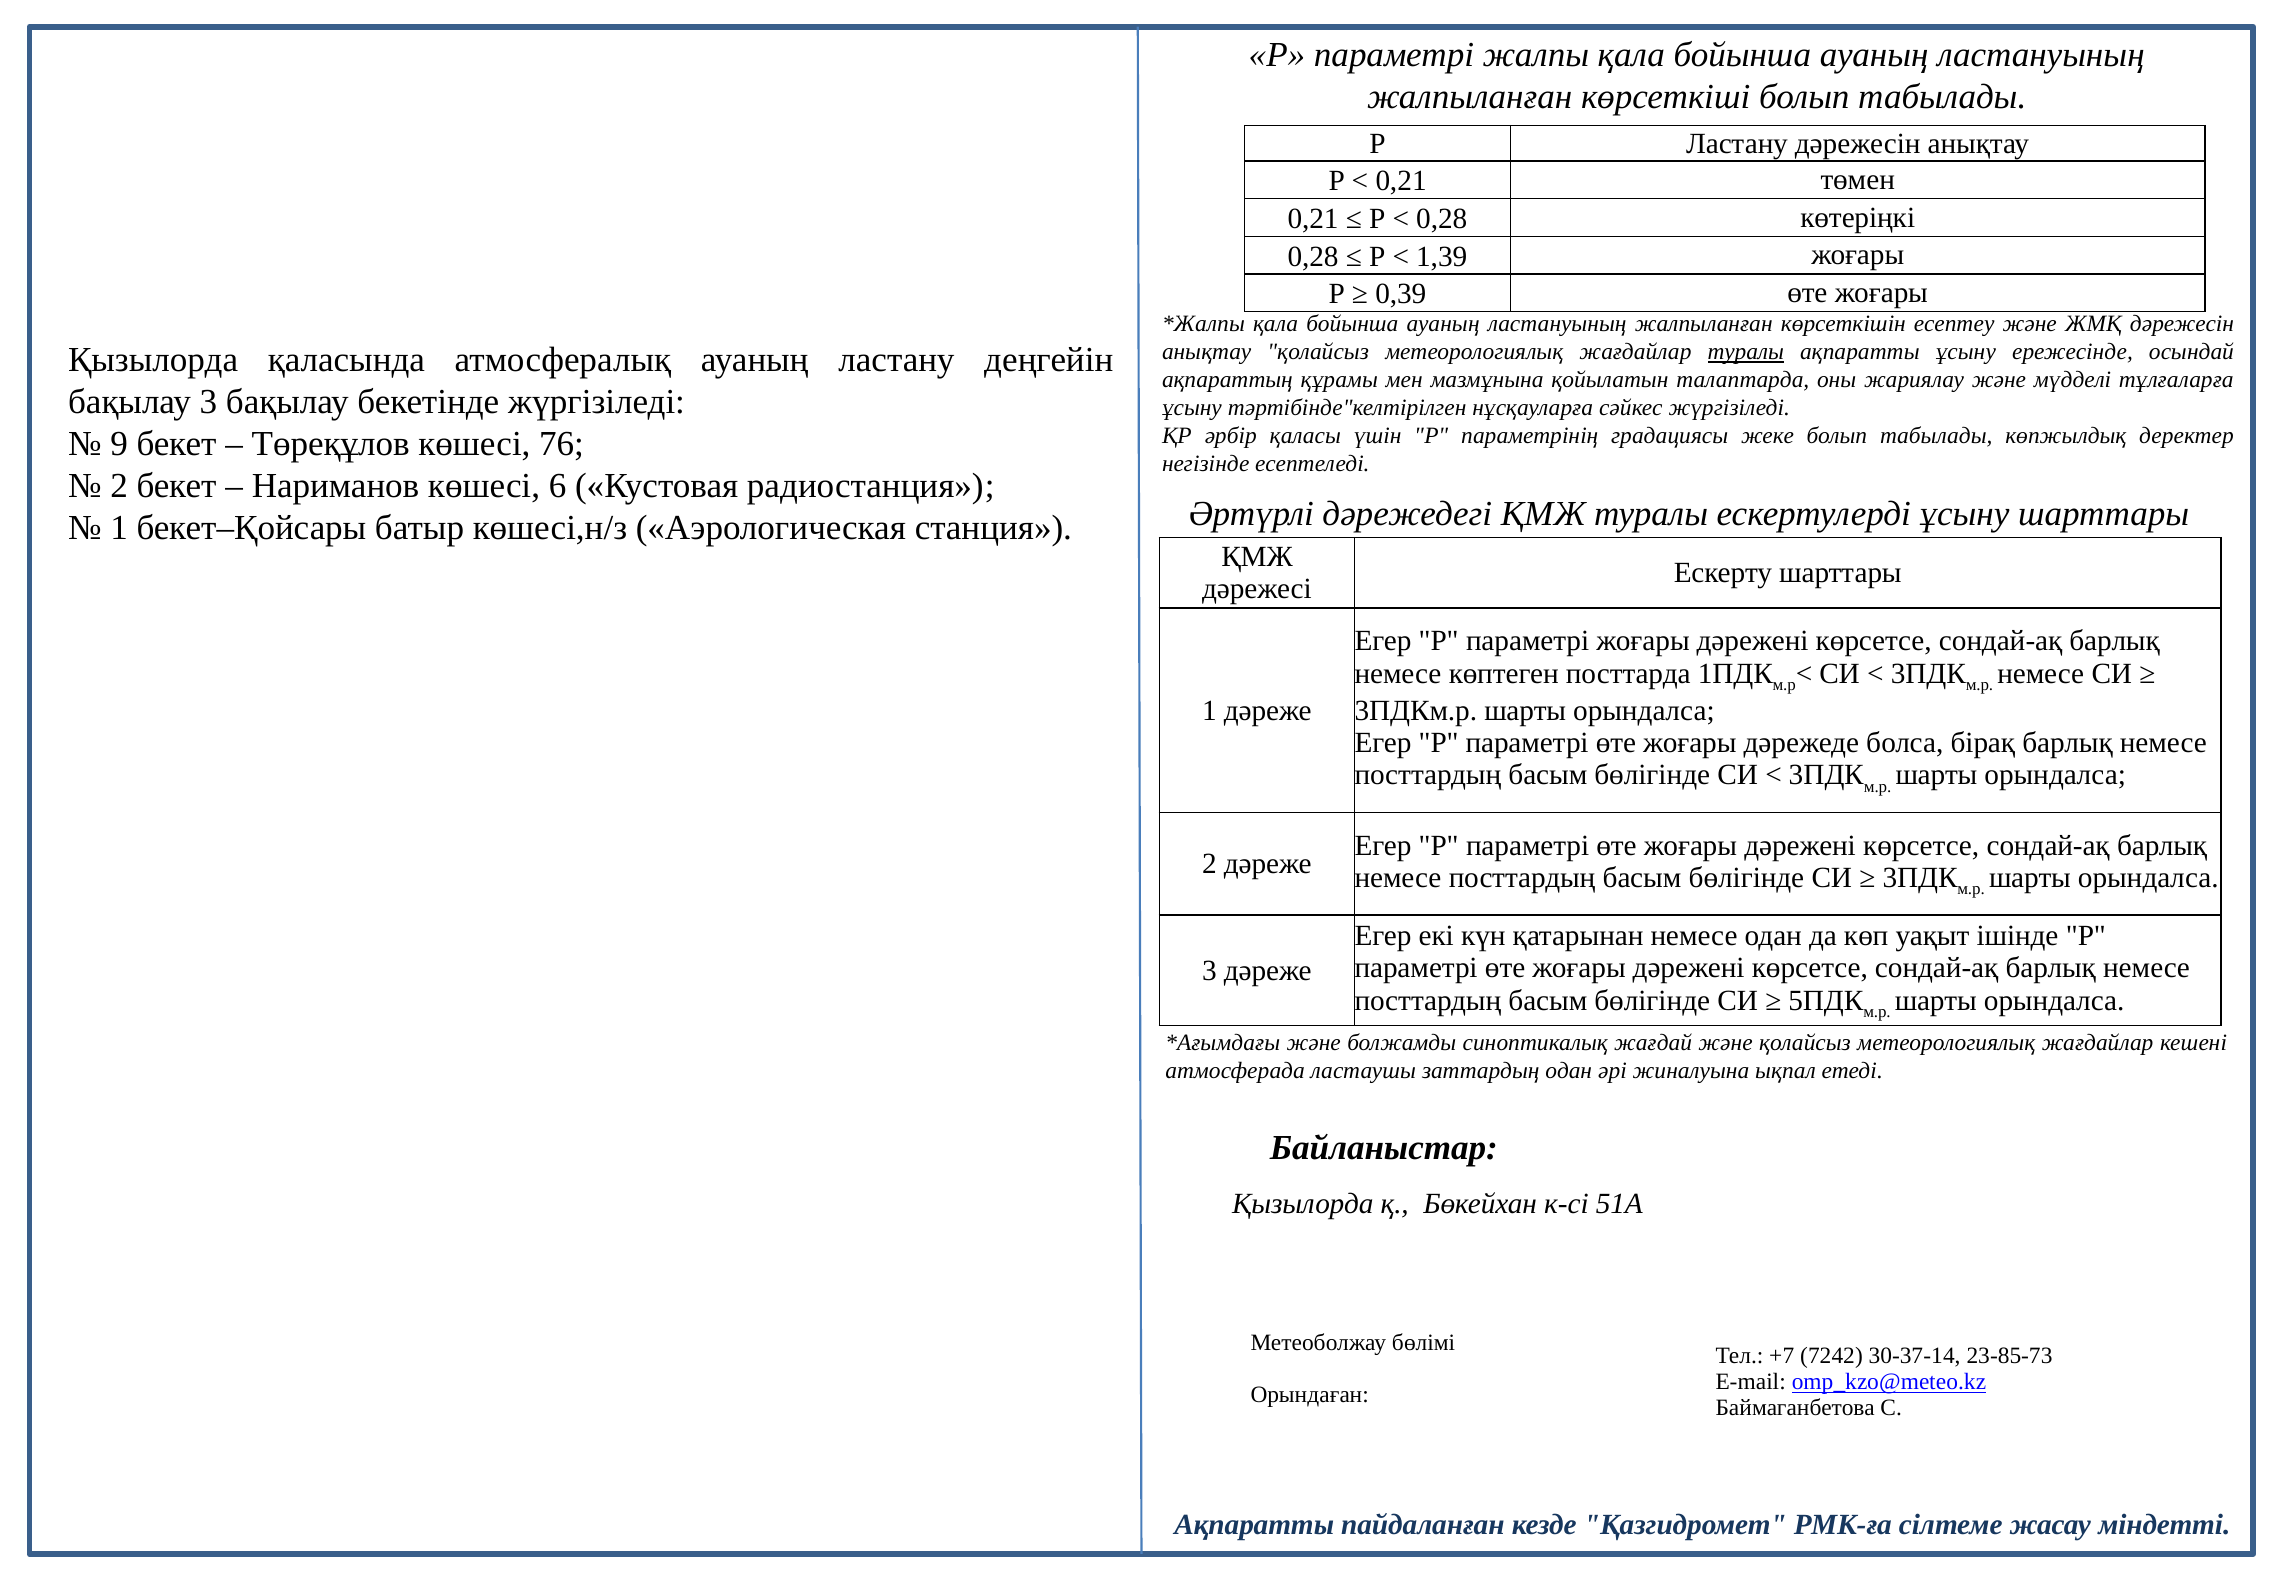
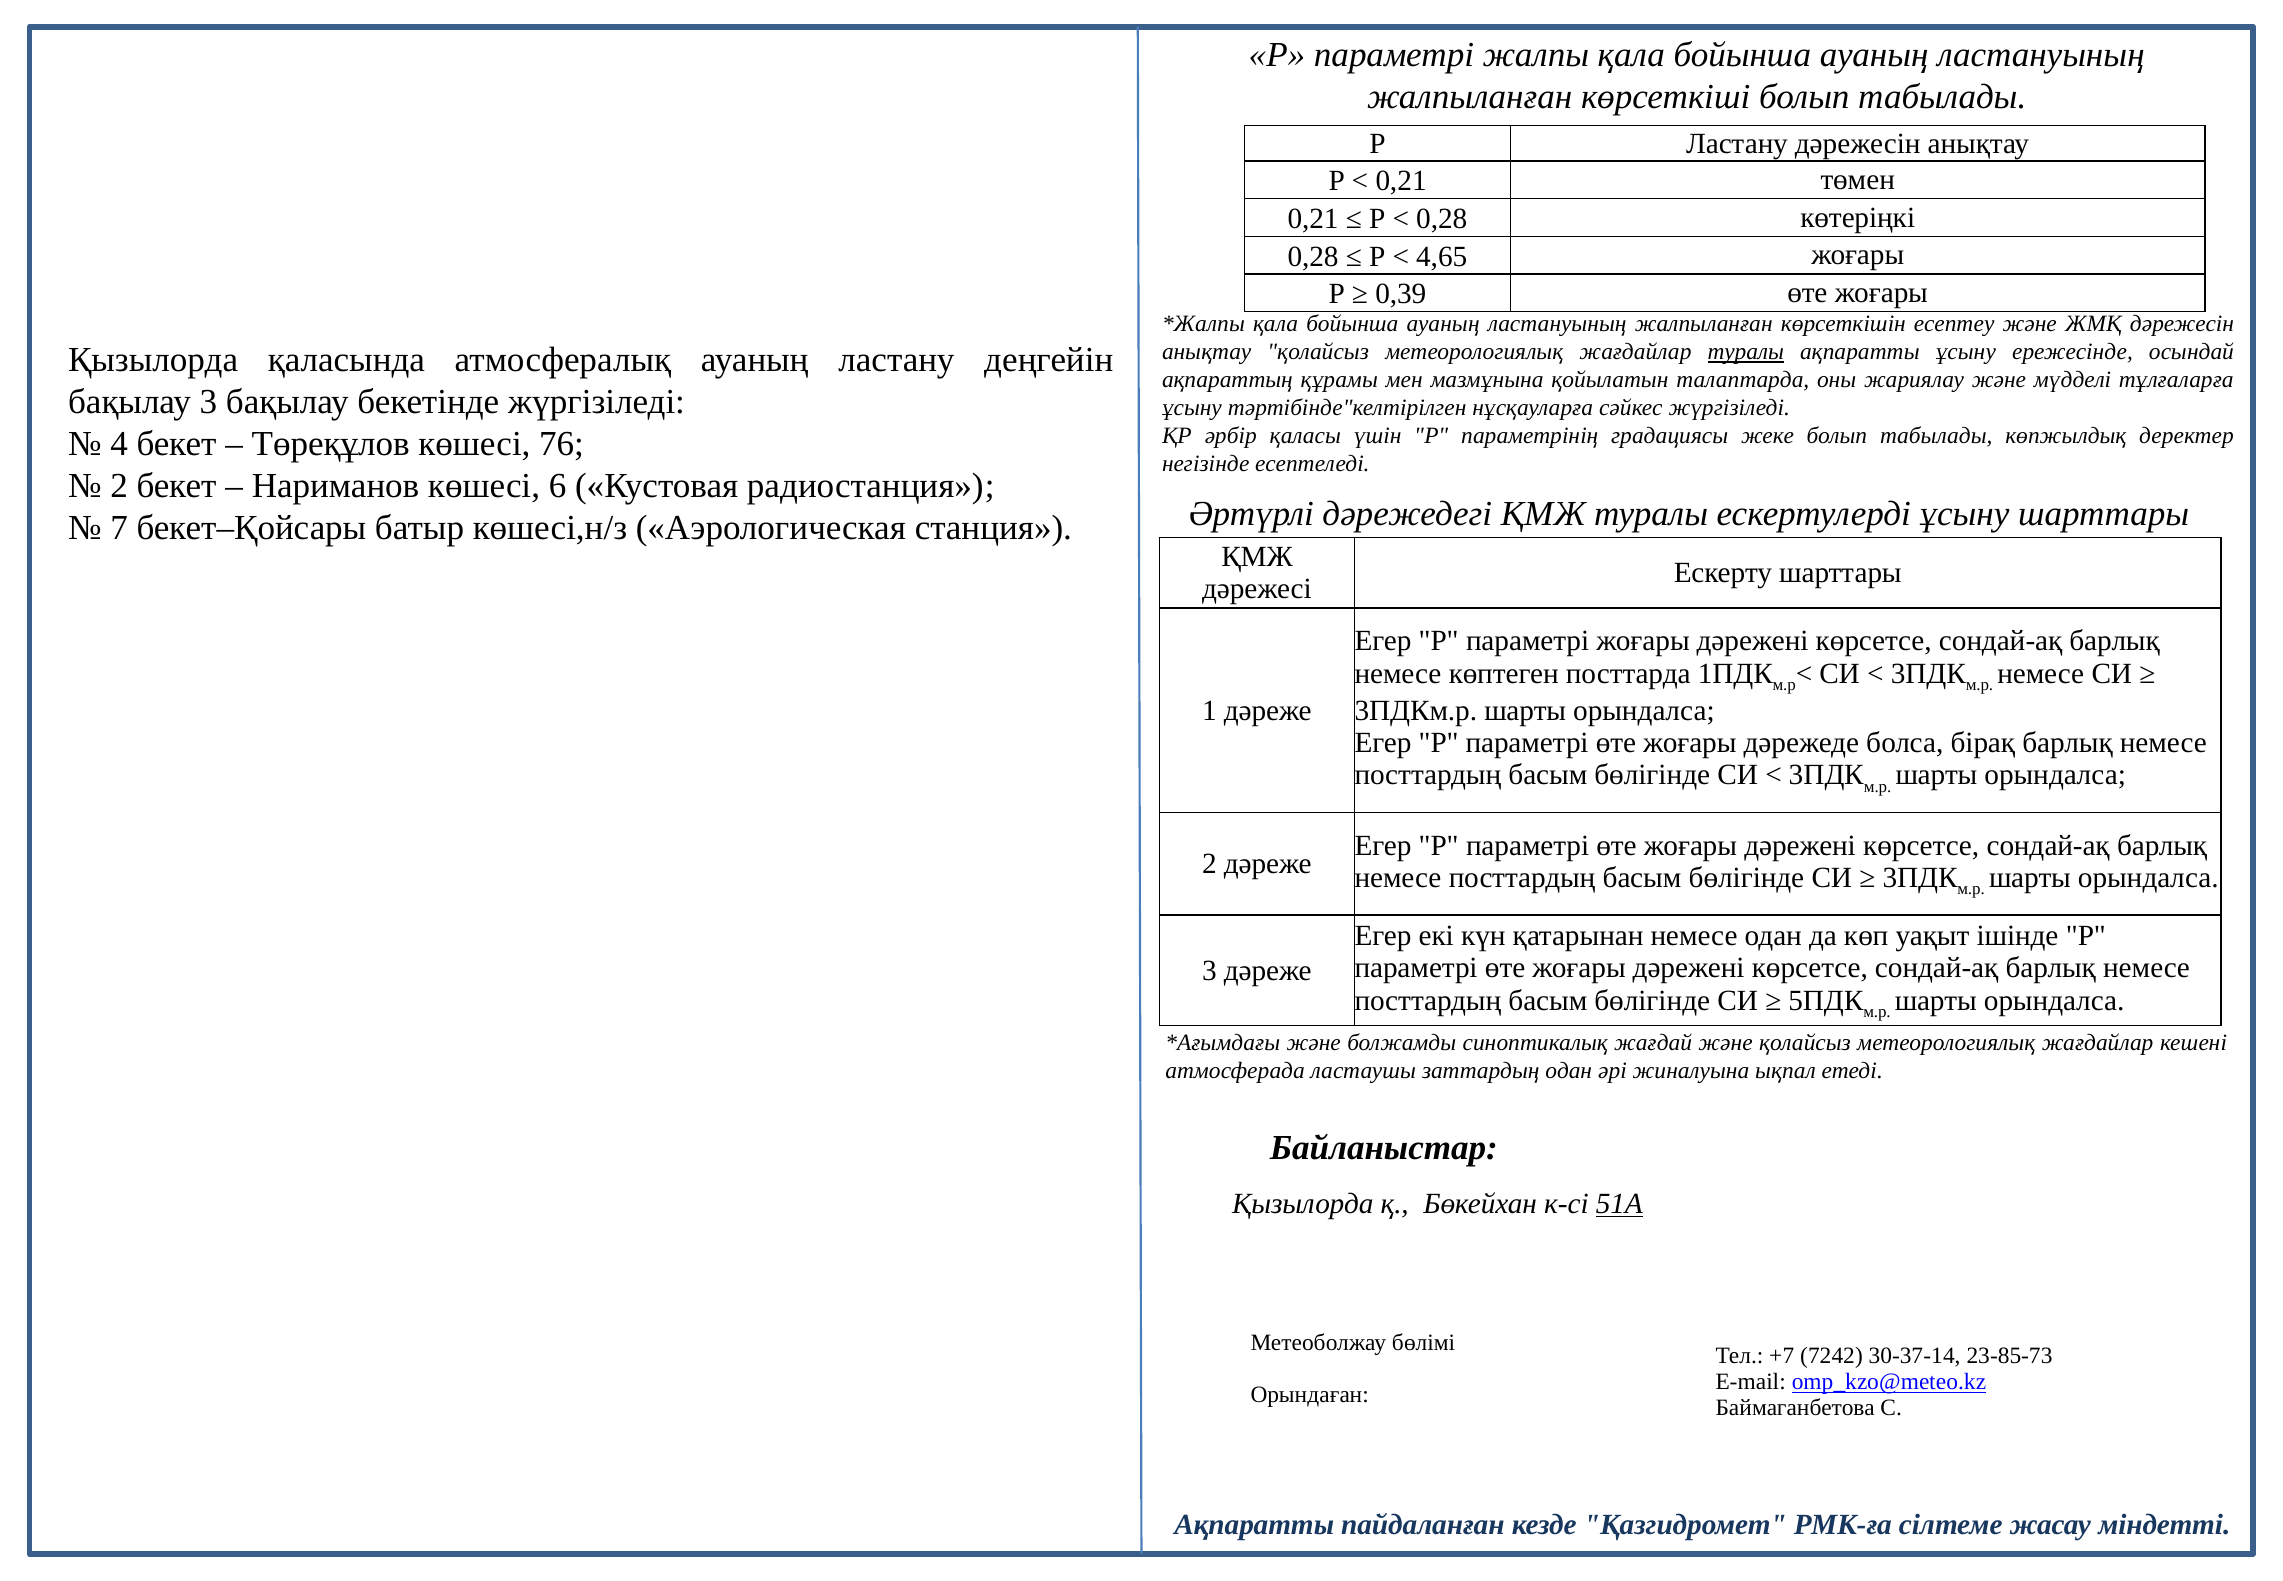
1,39: 1,39 -> 4,65 (1442, 256)
9: 9 -> 4 (119, 444)
1: 1 -> 7 (119, 528)
51А underline: none -> present (1619, 1204)
